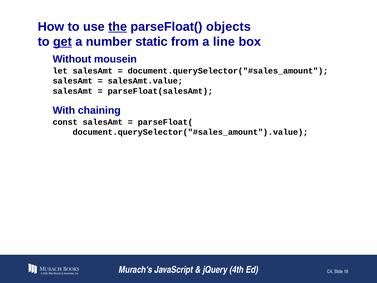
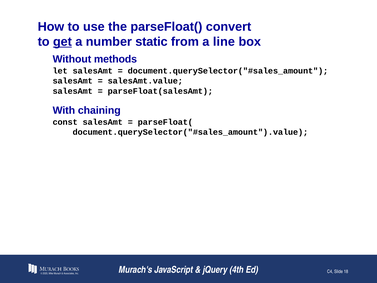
the underline: present -> none (118, 27)
objects: objects -> convert (229, 27)
mousein: mousein -> methods (115, 59)
